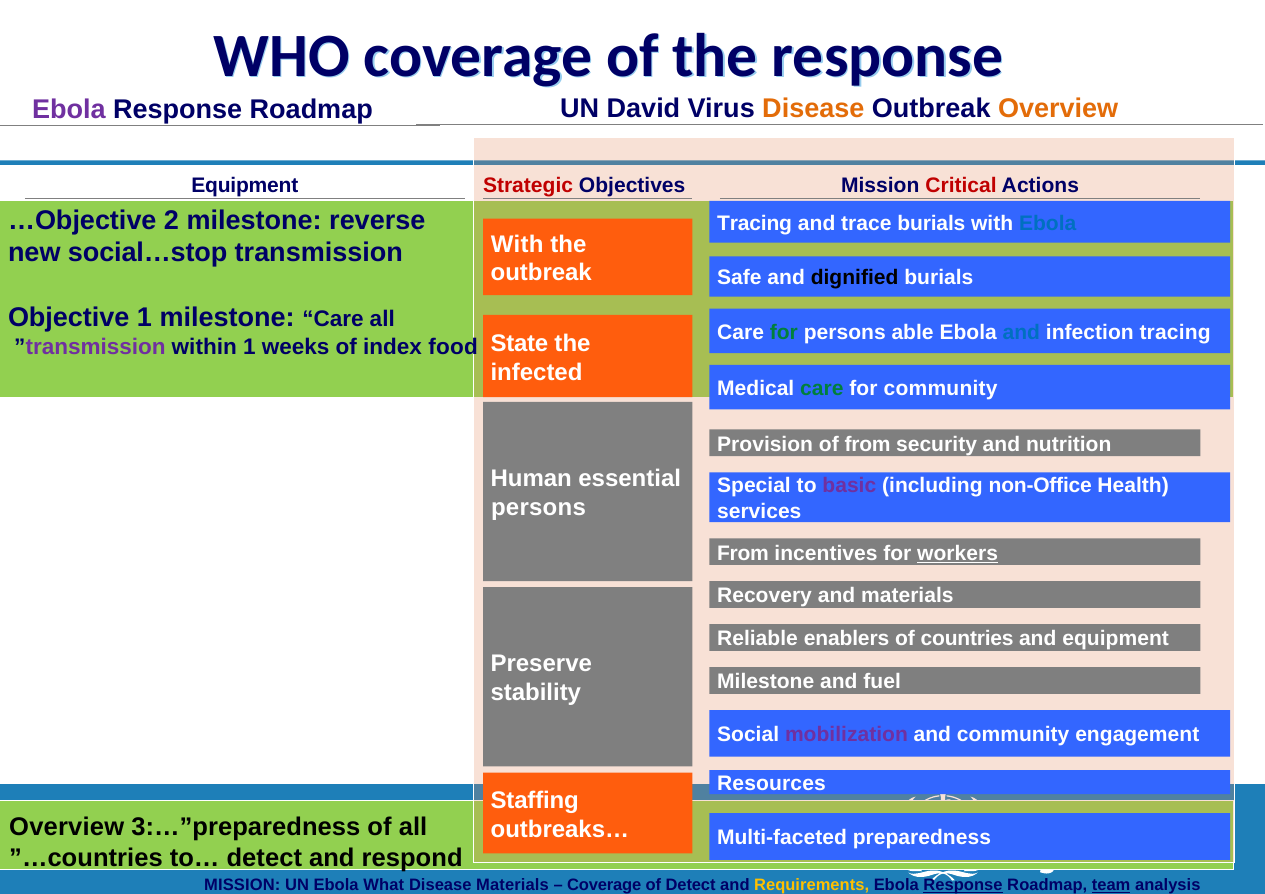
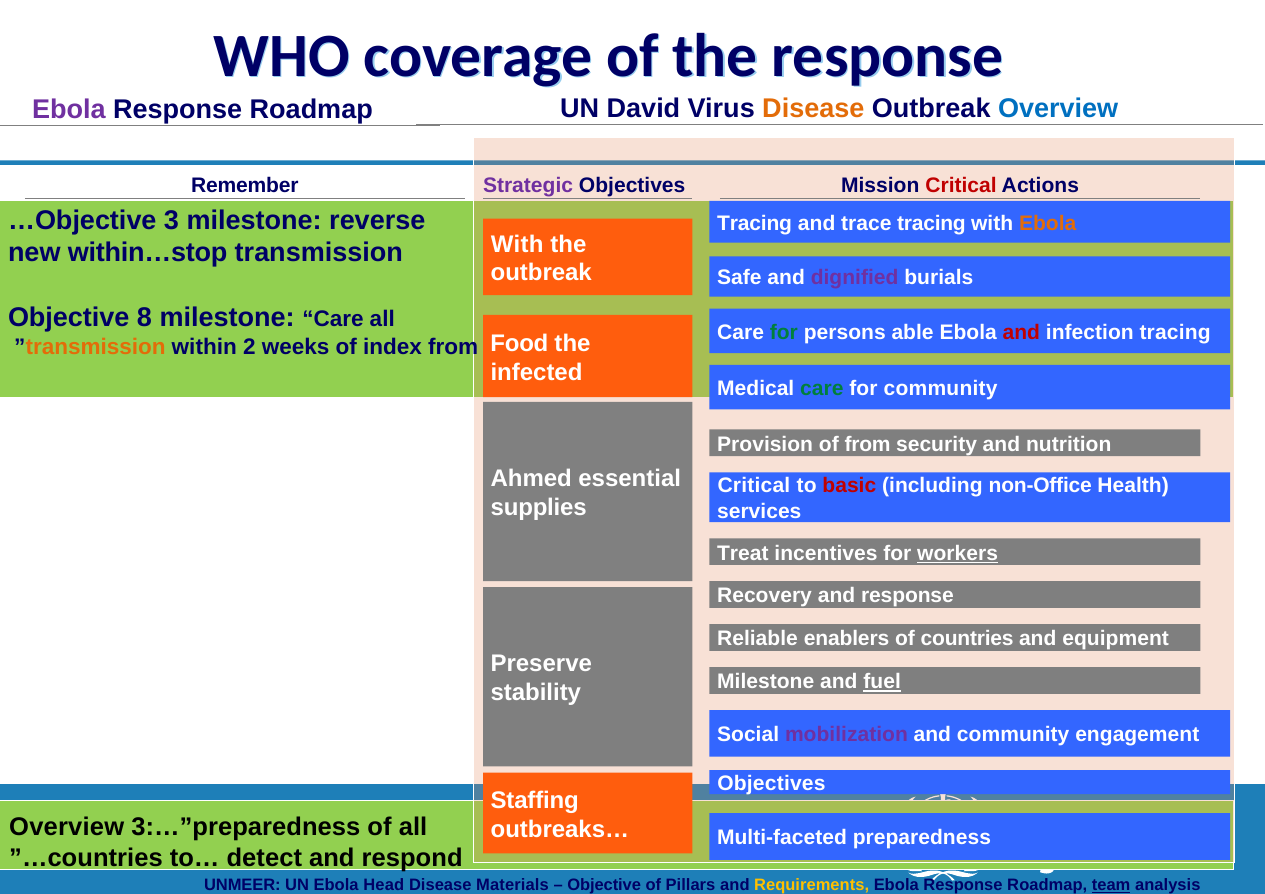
Overview colour: orange -> blue (1058, 108)
Strategic colour: red -> purple (528, 185)
Equipment: Equipment -> Remember (245, 186)
2: 2 -> 3 (172, 220)
trace burials: burials -> tracing (931, 223)
Ebola colour: blue -> orange (1048, 223)
social…stop: social…stop -> within…stop (148, 253)
dignified colour: black -> purple (855, 278)
Objective 1: 1 -> 8 (144, 318)
and colour: blue -> red (1021, 333)
State: State -> Food (519, 343)
transmission colour: purple -> orange (96, 347)
within 1: 1 -> 2 (249, 347)
index food: food -> from (453, 347)
Human: Human -> Ahmed (531, 479)
Special: Special -> Critical (754, 486)
basic colour: purple -> red (849, 486)
persons: persons -> supplies (539, 508)
From: From -> Treat (743, 553)
and materials: materials -> response (907, 596)
fuel underline: none -> present (882, 682)
Resources: Resources -> Objectives (771, 784)
MISSION: MISSION -> UNMEER (242, 886)
What: What -> Head (384, 886)
Coverage: Coverage -> Objective (604, 886)
of Detect: Detect -> Pillars (691, 886)
Response underline: present -> none (963, 886)
